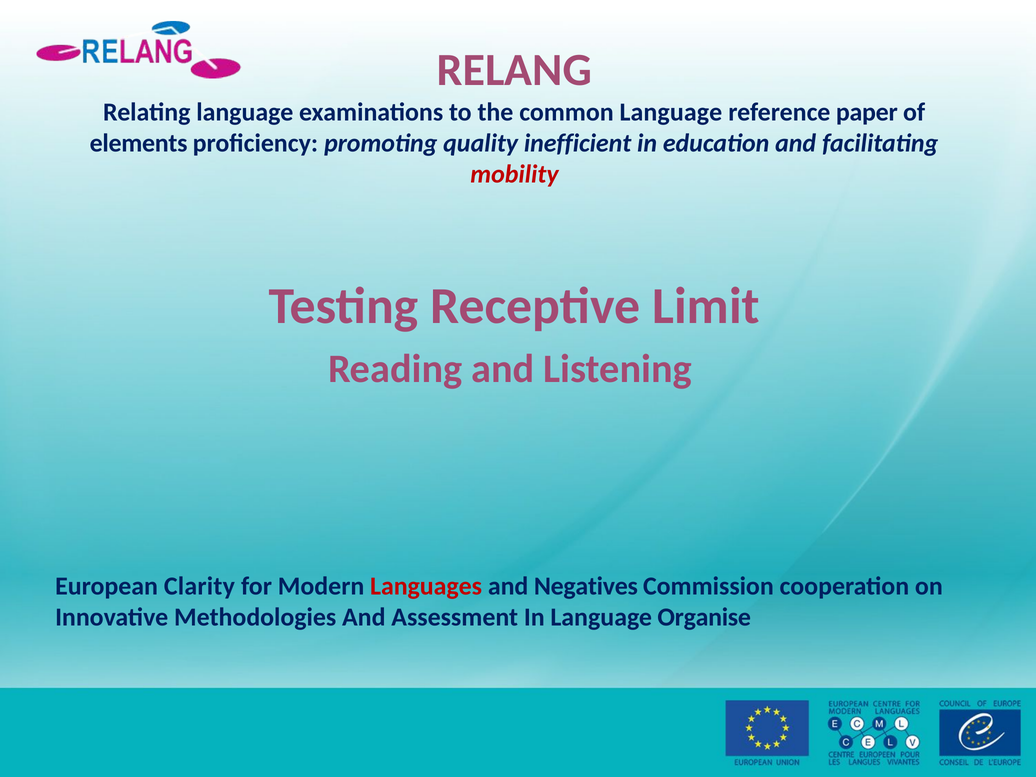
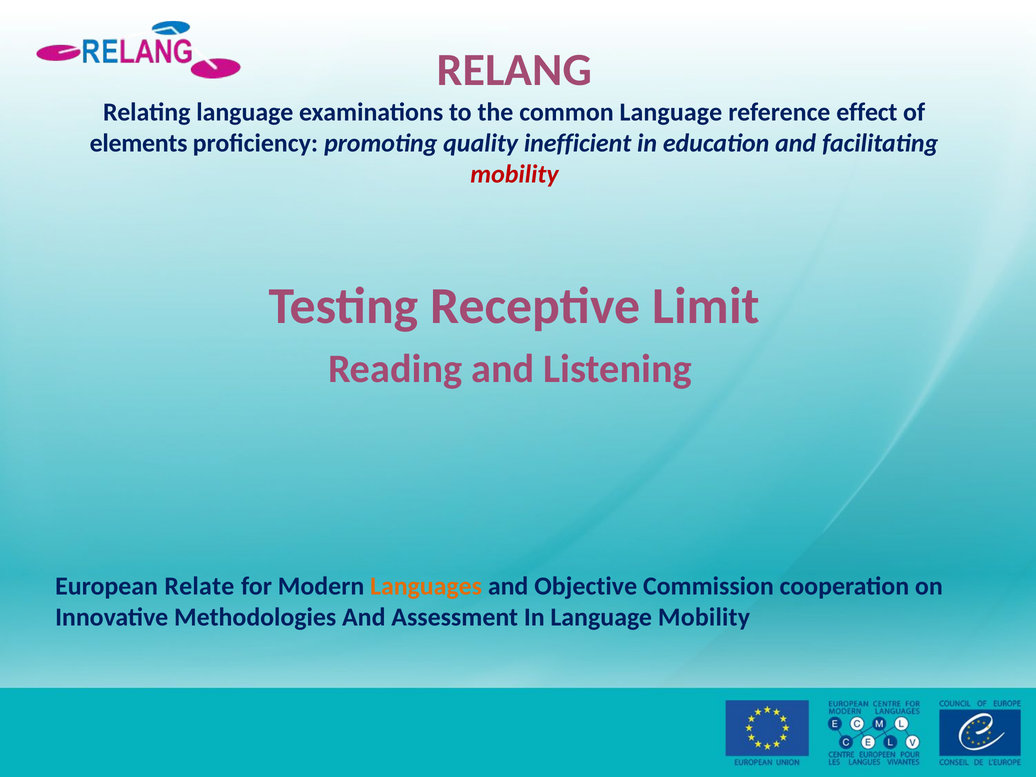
paper: paper -> effect (867, 112)
Clarity: Clarity -> Relate (199, 586)
Languages colour: red -> orange (426, 586)
Negatives: Negatives -> Objective (586, 586)
Language Organise: Organise -> Mobility (704, 617)
